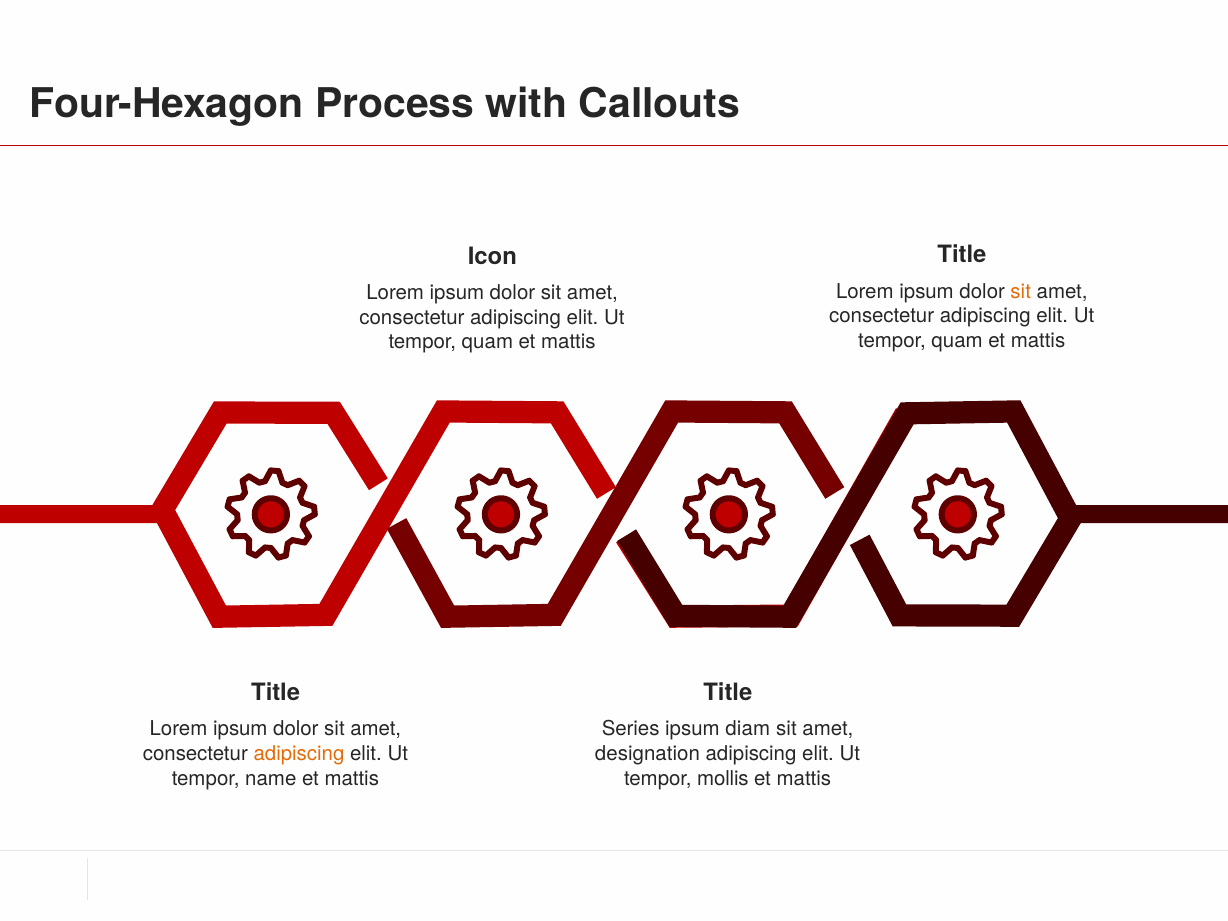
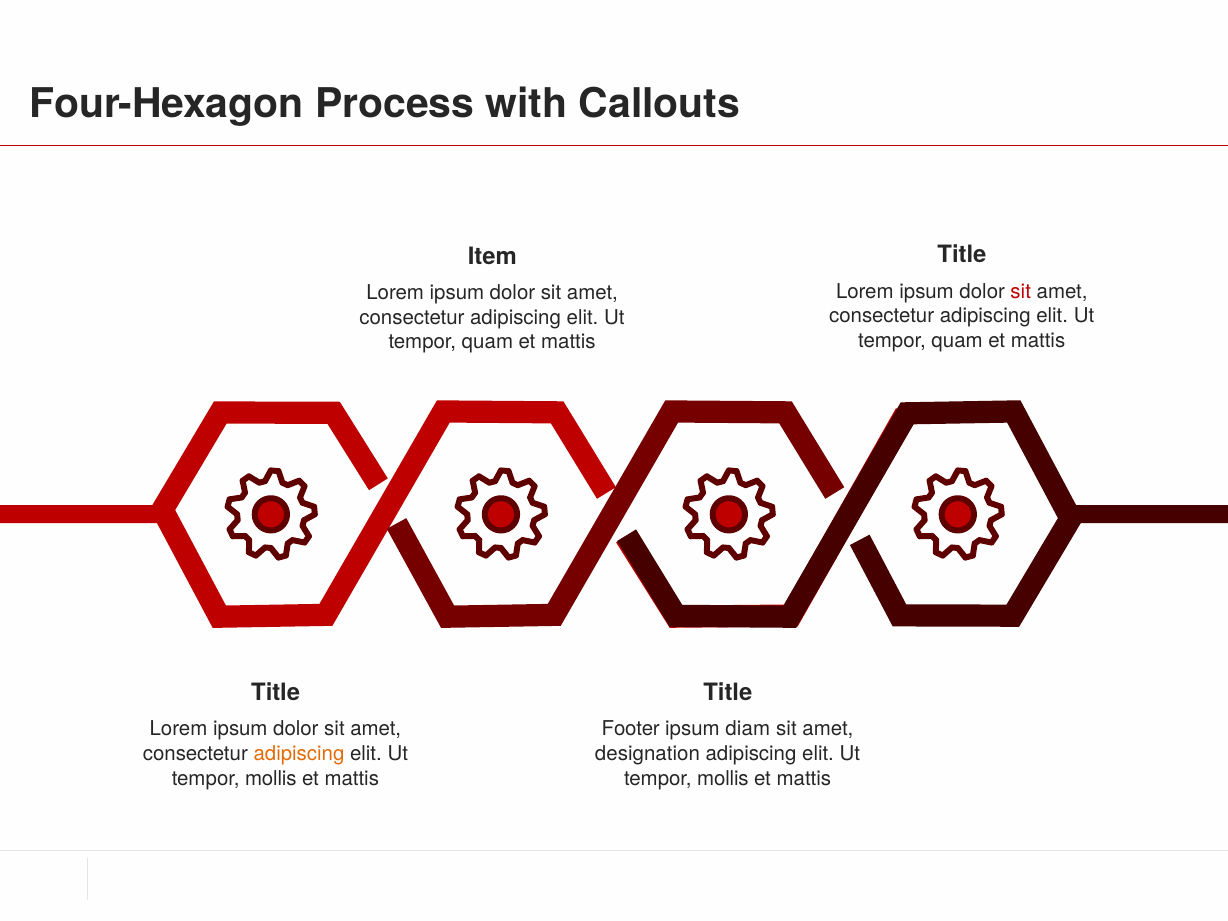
Icon: Icon -> Item (492, 256)
sit colour: orange -> red (1021, 291)
Series: Series -> Footer (631, 729)
name: name -> mollis (271, 778)
